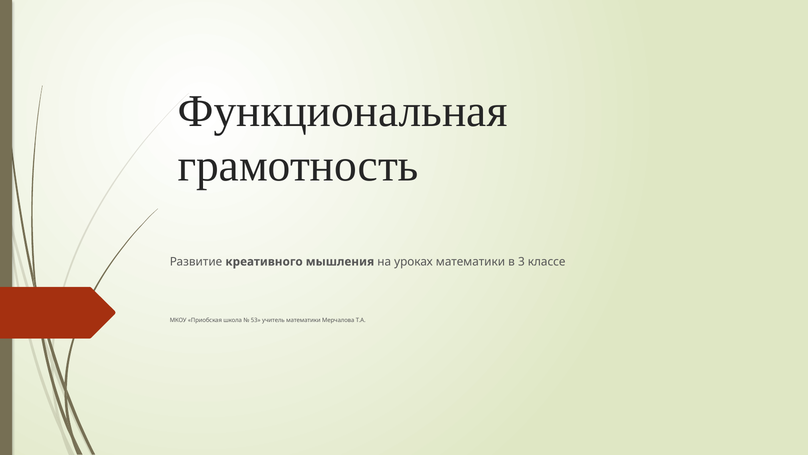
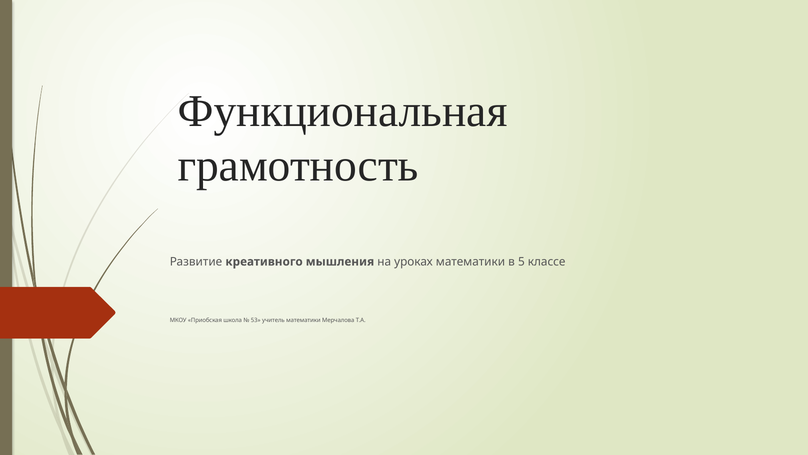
3: 3 -> 5 (521, 261)
